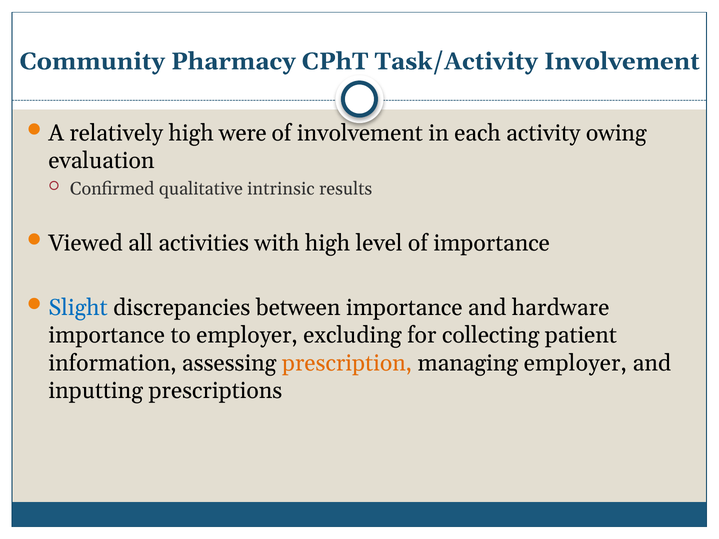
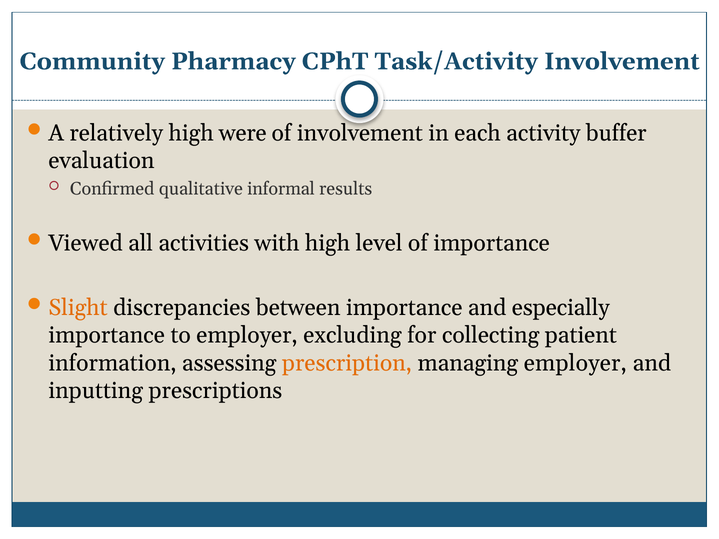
owing: owing -> buffer (616, 133)
intrinsic: intrinsic -> informal (281, 189)
Slight colour: blue -> orange (78, 308)
hardware: hardware -> especially (561, 308)
